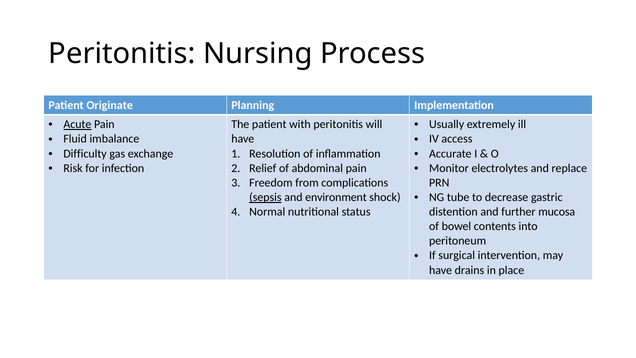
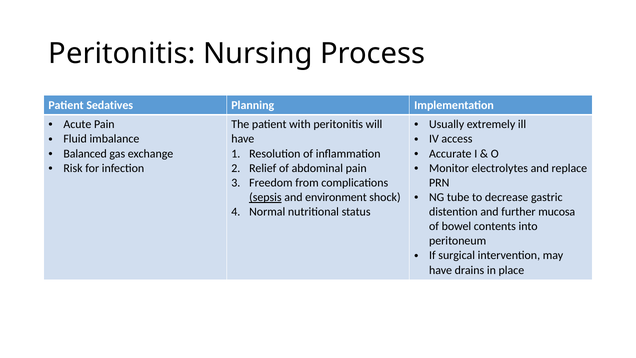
Originate: Originate -> Sedatives (110, 105)
Acute underline: present -> none (77, 124)
Difficulty: Difficulty -> Balanced (85, 153)
